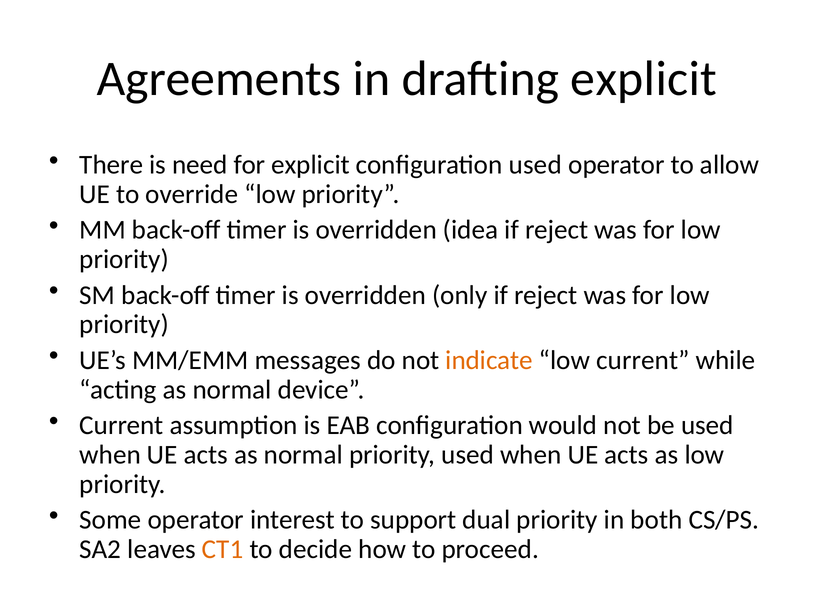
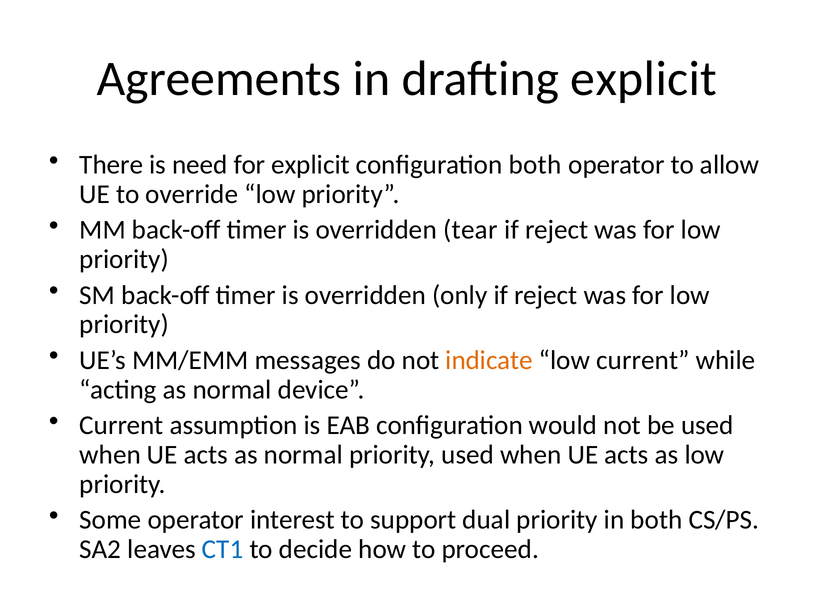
configuration used: used -> both (535, 165)
idea: idea -> tear (470, 230)
CT1 colour: orange -> blue (223, 549)
